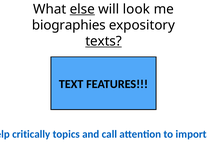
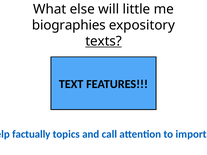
else underline: present -> none (82, 9)
look: look -> little (136, 9)
critically: critically -> factually (31, 134)
